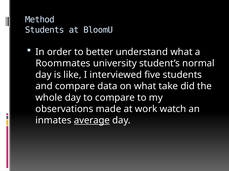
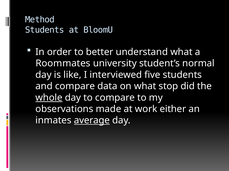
take: take -> stop (168, 87)
whole underline: none -> present (49, 98)
watch: watch -> either (173, 109)
